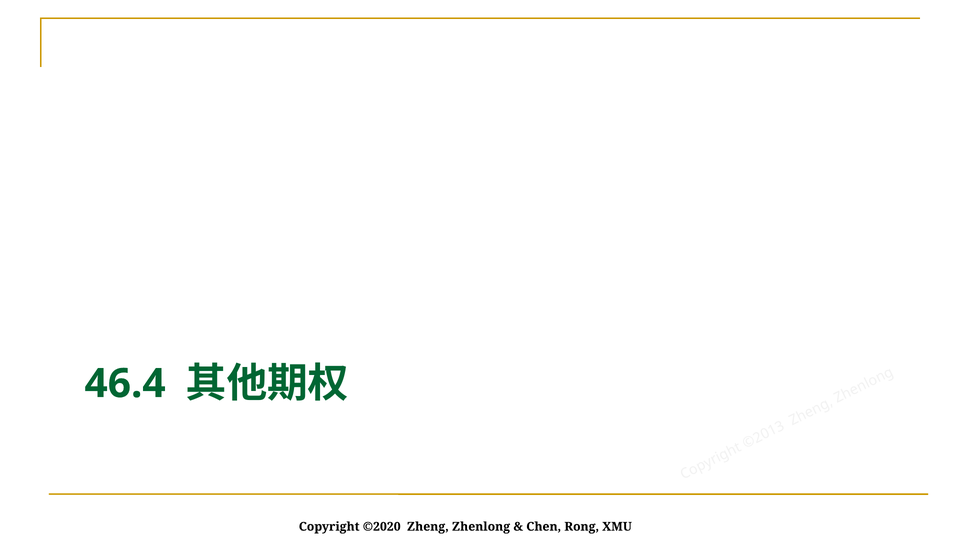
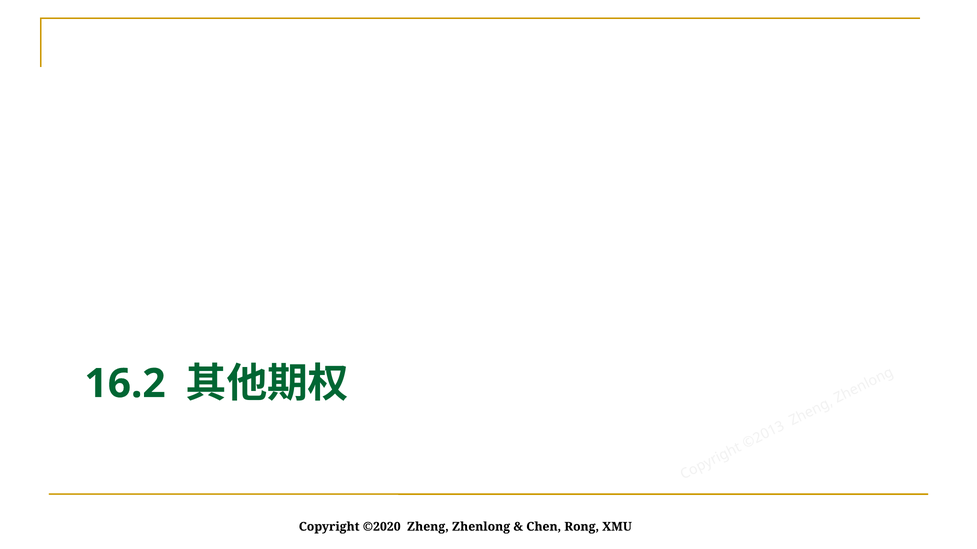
46.4: 46.4 -> 16.2 (125, 384)
